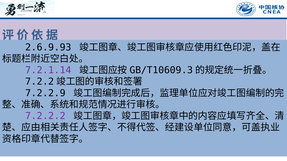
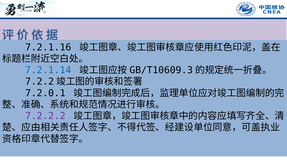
2.6.9.93: 2.6.9.93 -> 7.2.1.16 (48, 47)
7.2.1.14 colour: purple -> blue (48, 70)
7.2.2.9: 7.2.2.9 -> 7.2.0.1 (45, 93)
